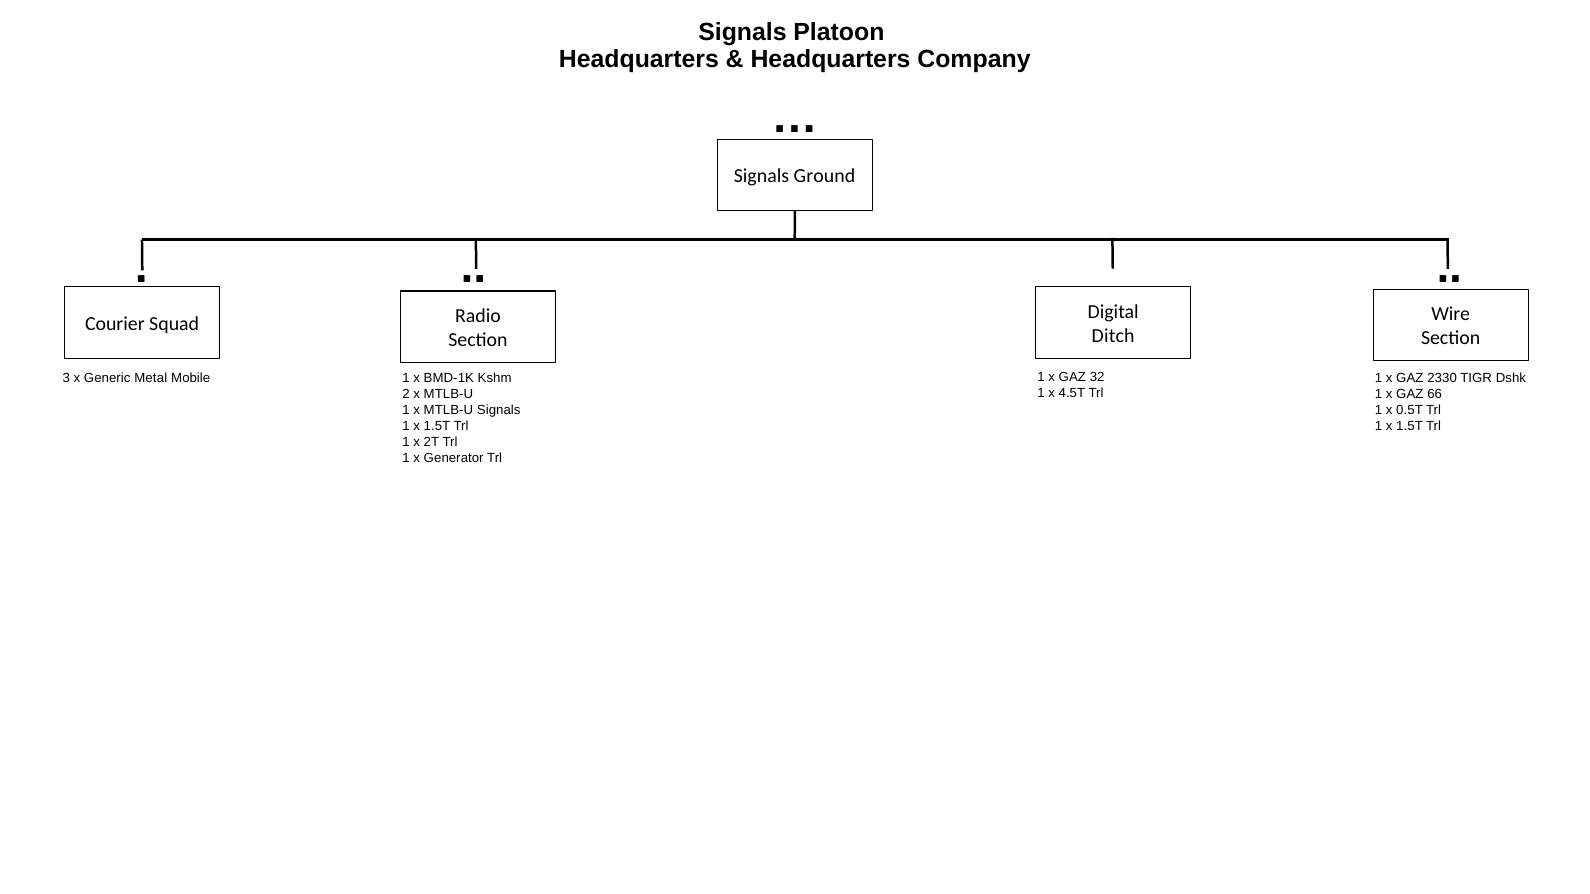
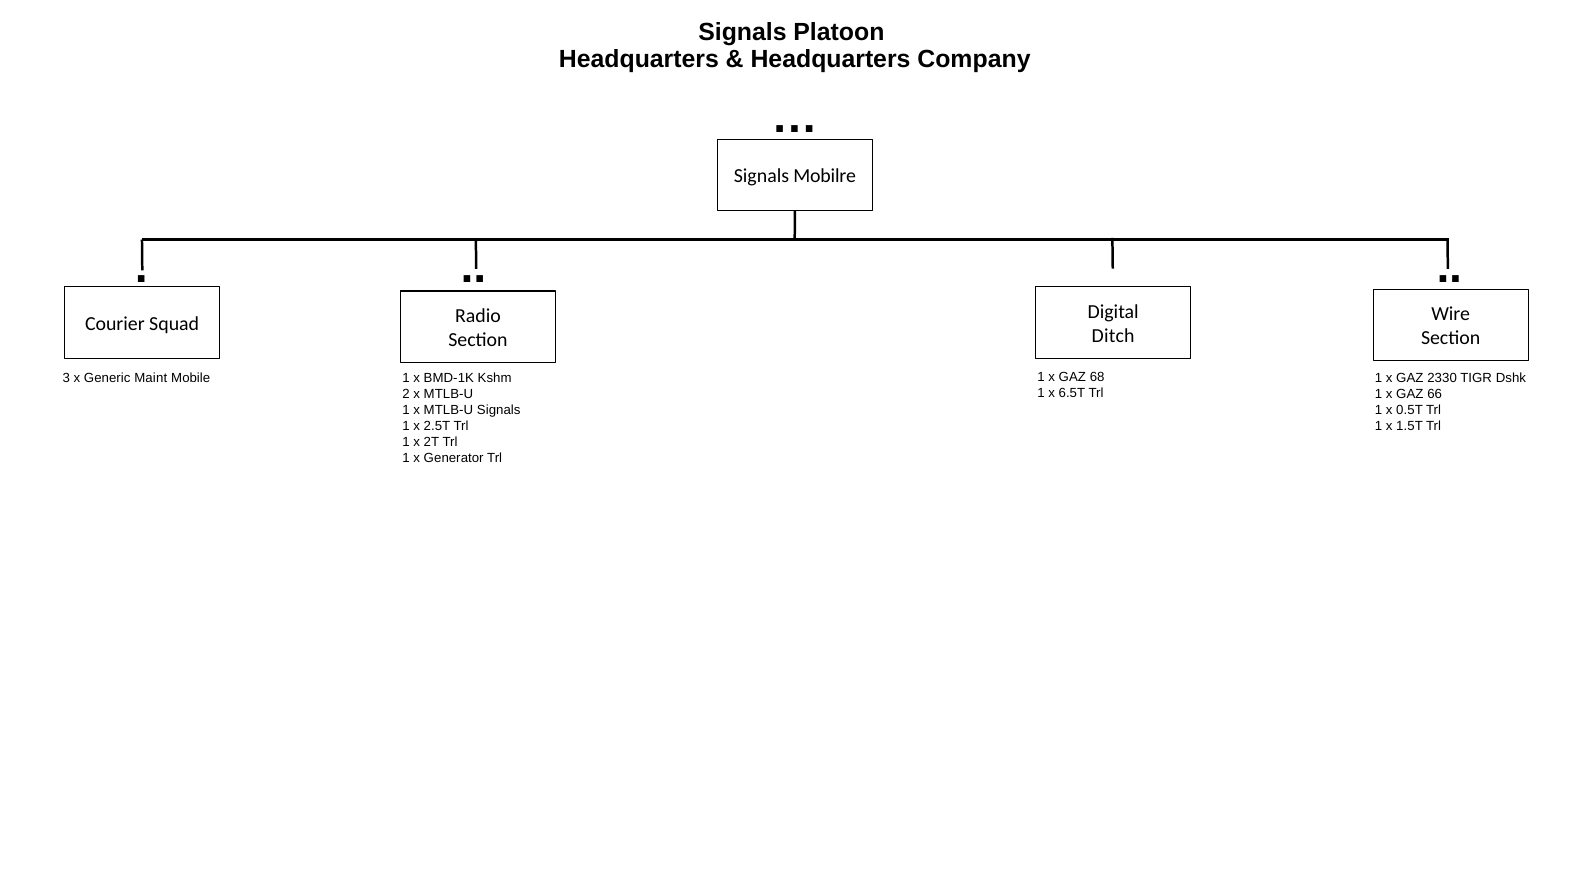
Ground: Ground -> Mobilre (825, 176)
32: 32 -> 68 (1097, 377)
Metal: Metal -> Maint (151, 378)
4.5T: 4.5T -> 6.5T (1072, 393)
1.5T: 1.5T -> 2.5T (437, 426)
